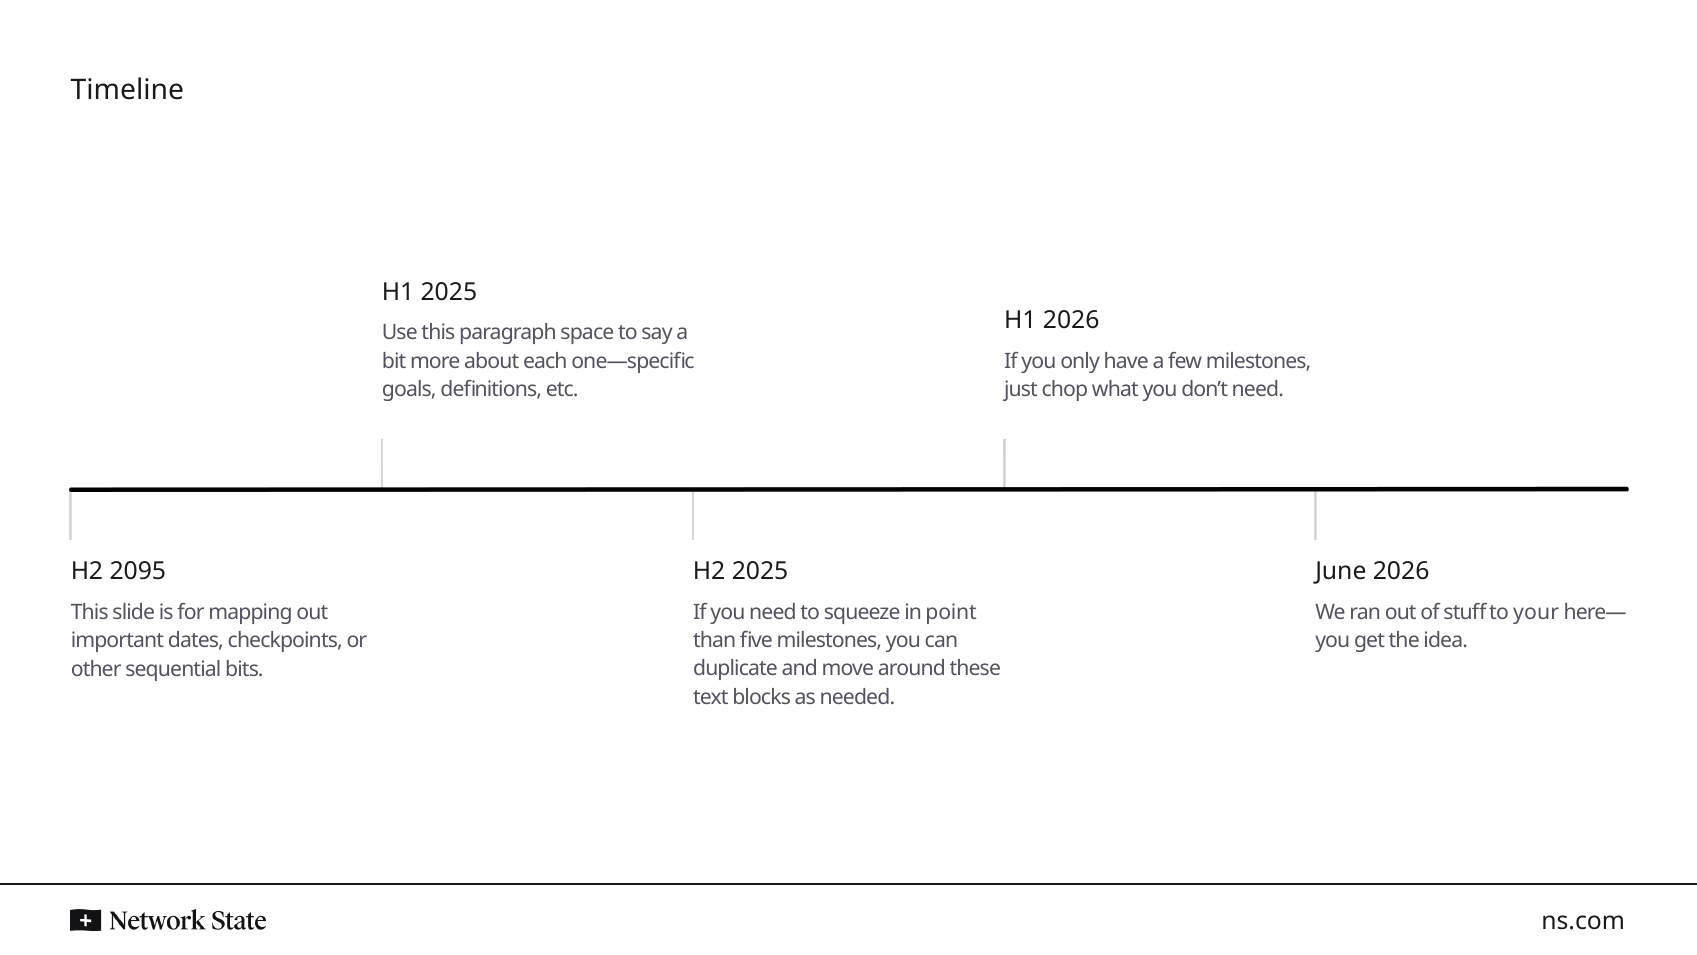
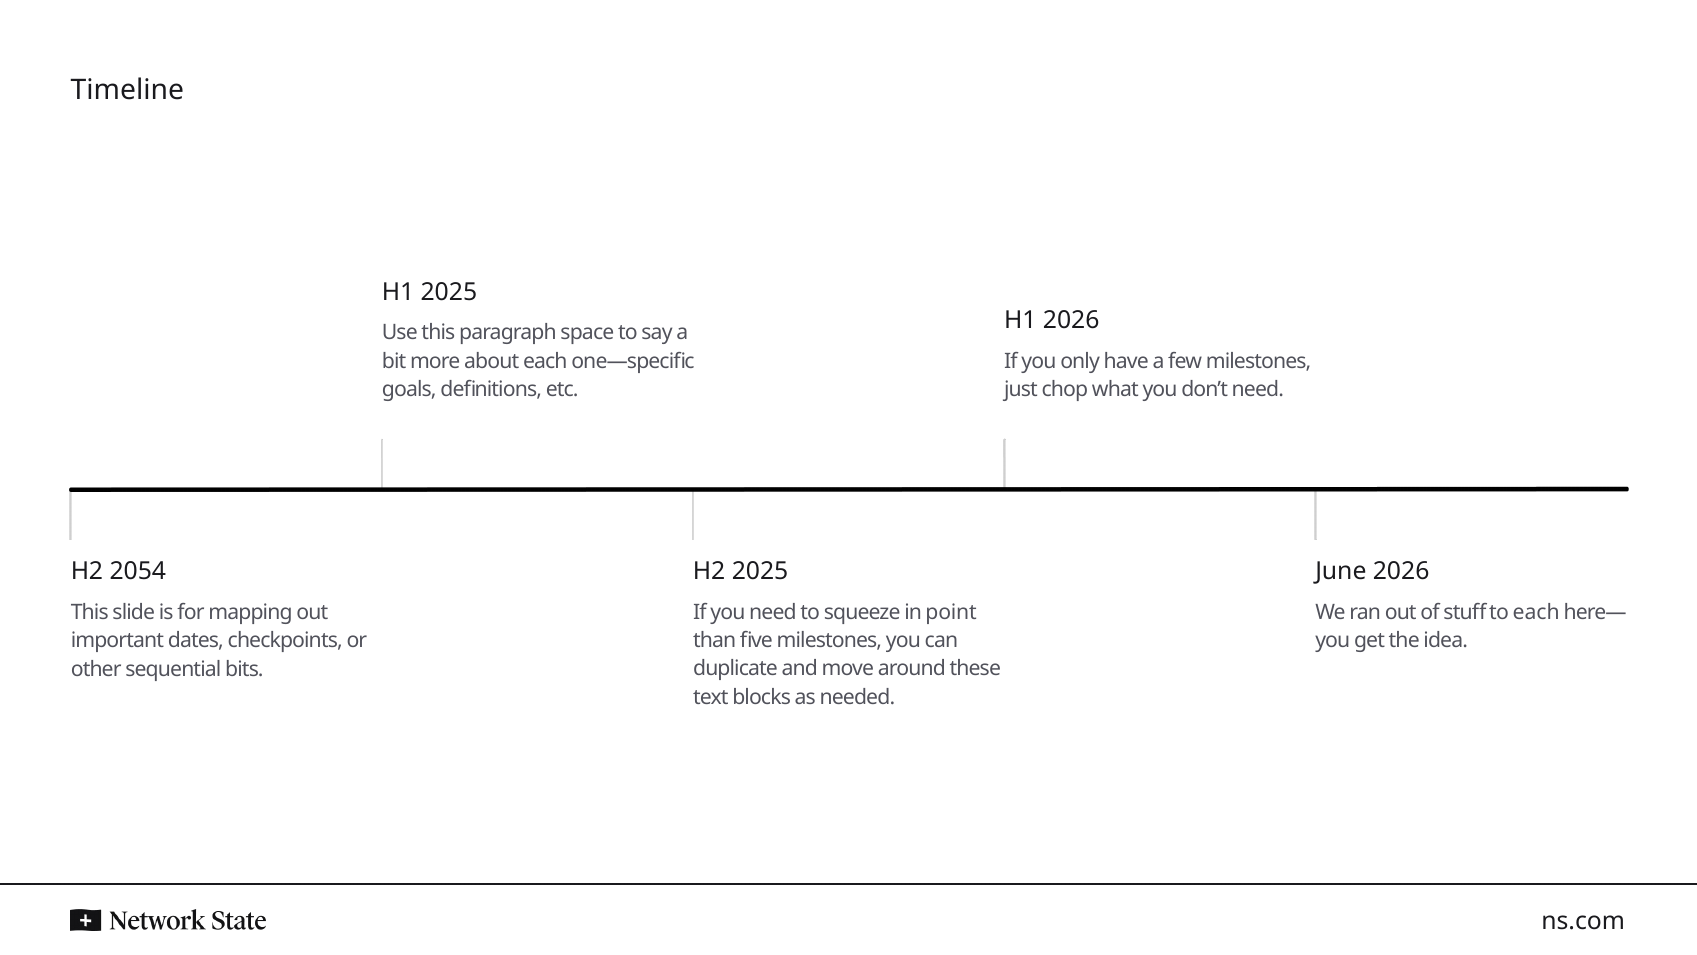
2095: 2095 -> 2054 (138, 571)
to your: your -> each (1536, 612)
